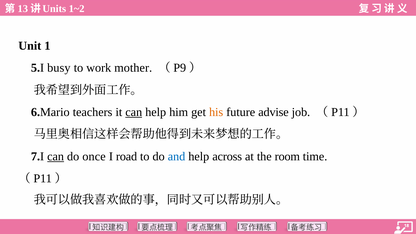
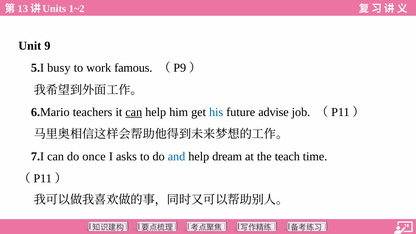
1: 1 -> 9 (47, 46)
mother: mother -> famous (133, 68)
his colour: orange -> blue (216, 112)
can underline: present -> none (56, 156)
road: road -> asks (126, 156)
across: across -> dream (227, 156)
room: room -> teach (287, 156)
